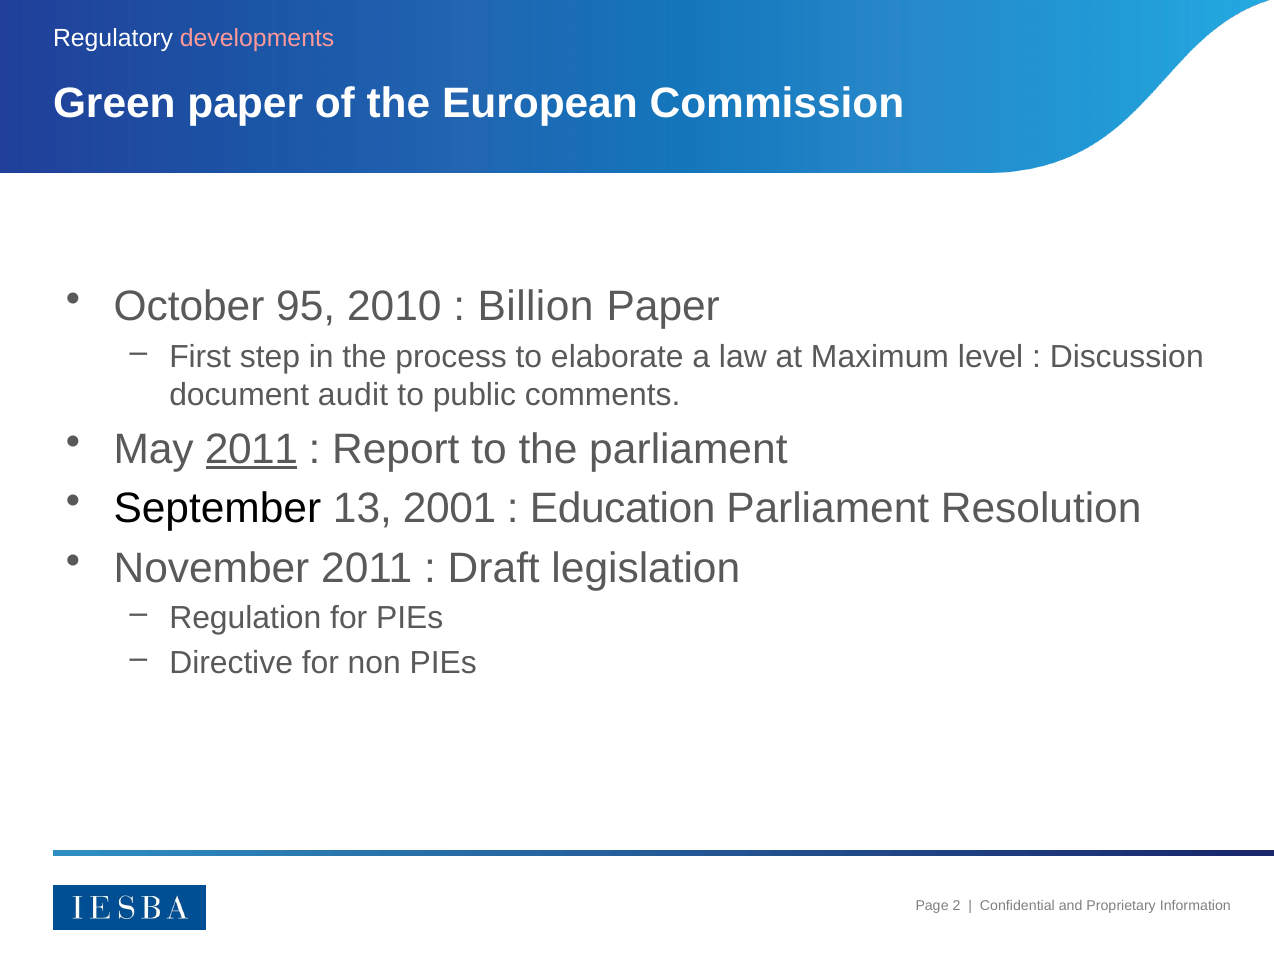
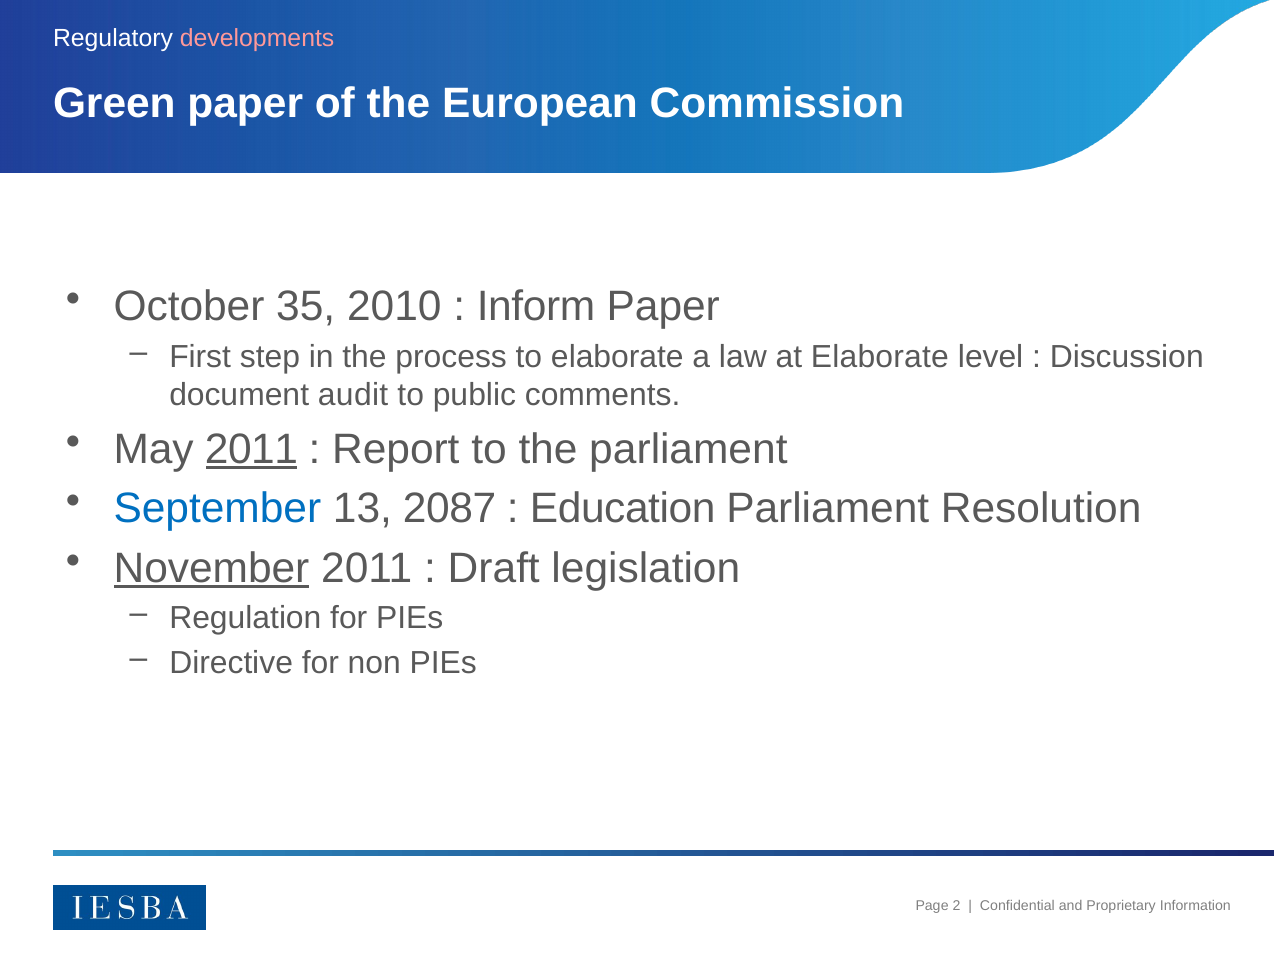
95: 95 -> 35 (306, 307)
Billion: Billion -> Inform (536, 307)
at Maximum: Maximum -> Elaborate (880, 357)
September colour: black -> blue (217, 508)
2001: 2001 -> 2087 (450, 508)
November underline: none -> present (211, 568)
